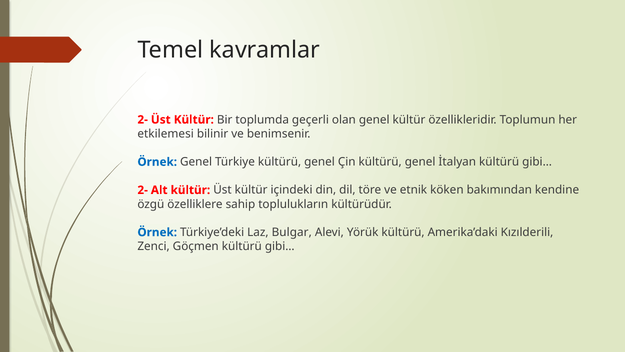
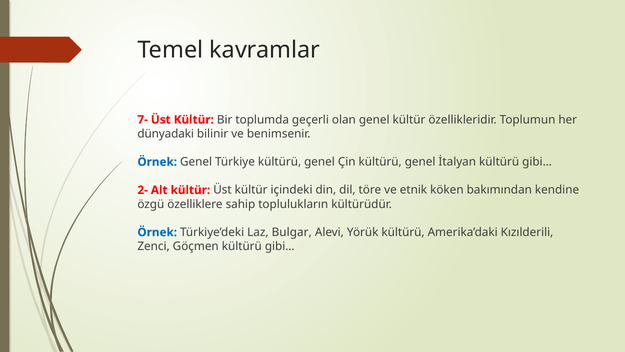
2-: 2- -> 7- (143, 120)
etkilemesi: etkilemesi -> dünyadaki (166, 134)
